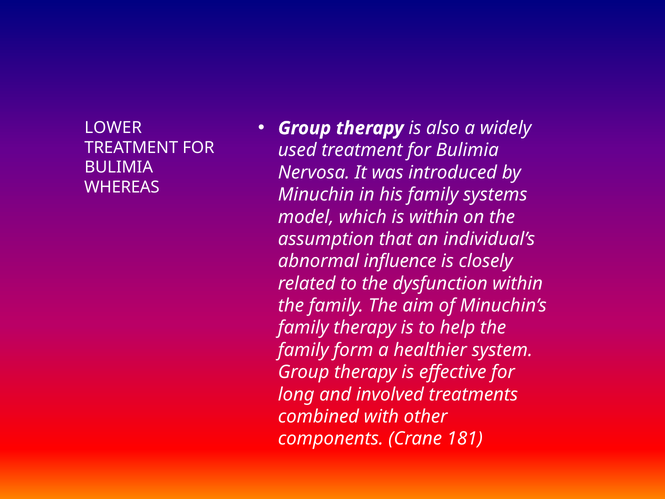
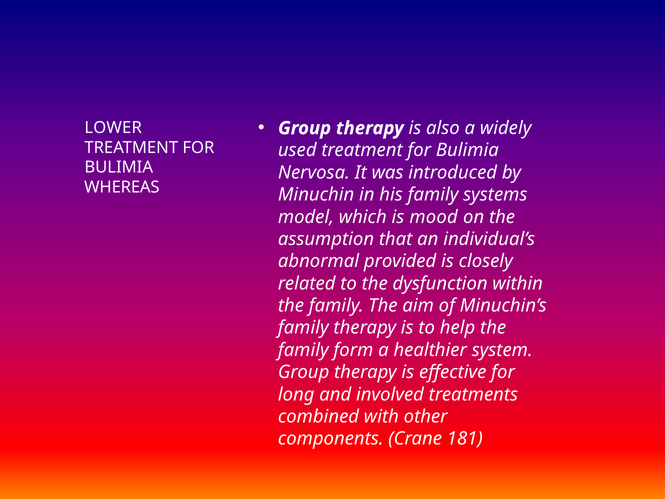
is within: within -> mood (434, 217)
influence: influence -> provided (400, 261)
